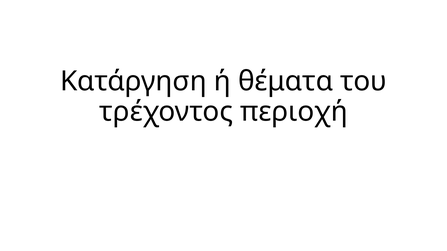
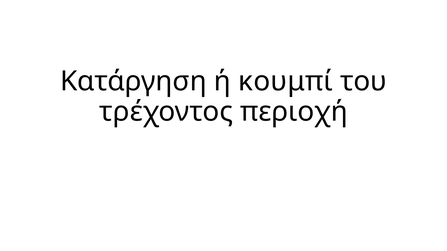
θέματα: θέματα -> κουμπί (286, 82)
